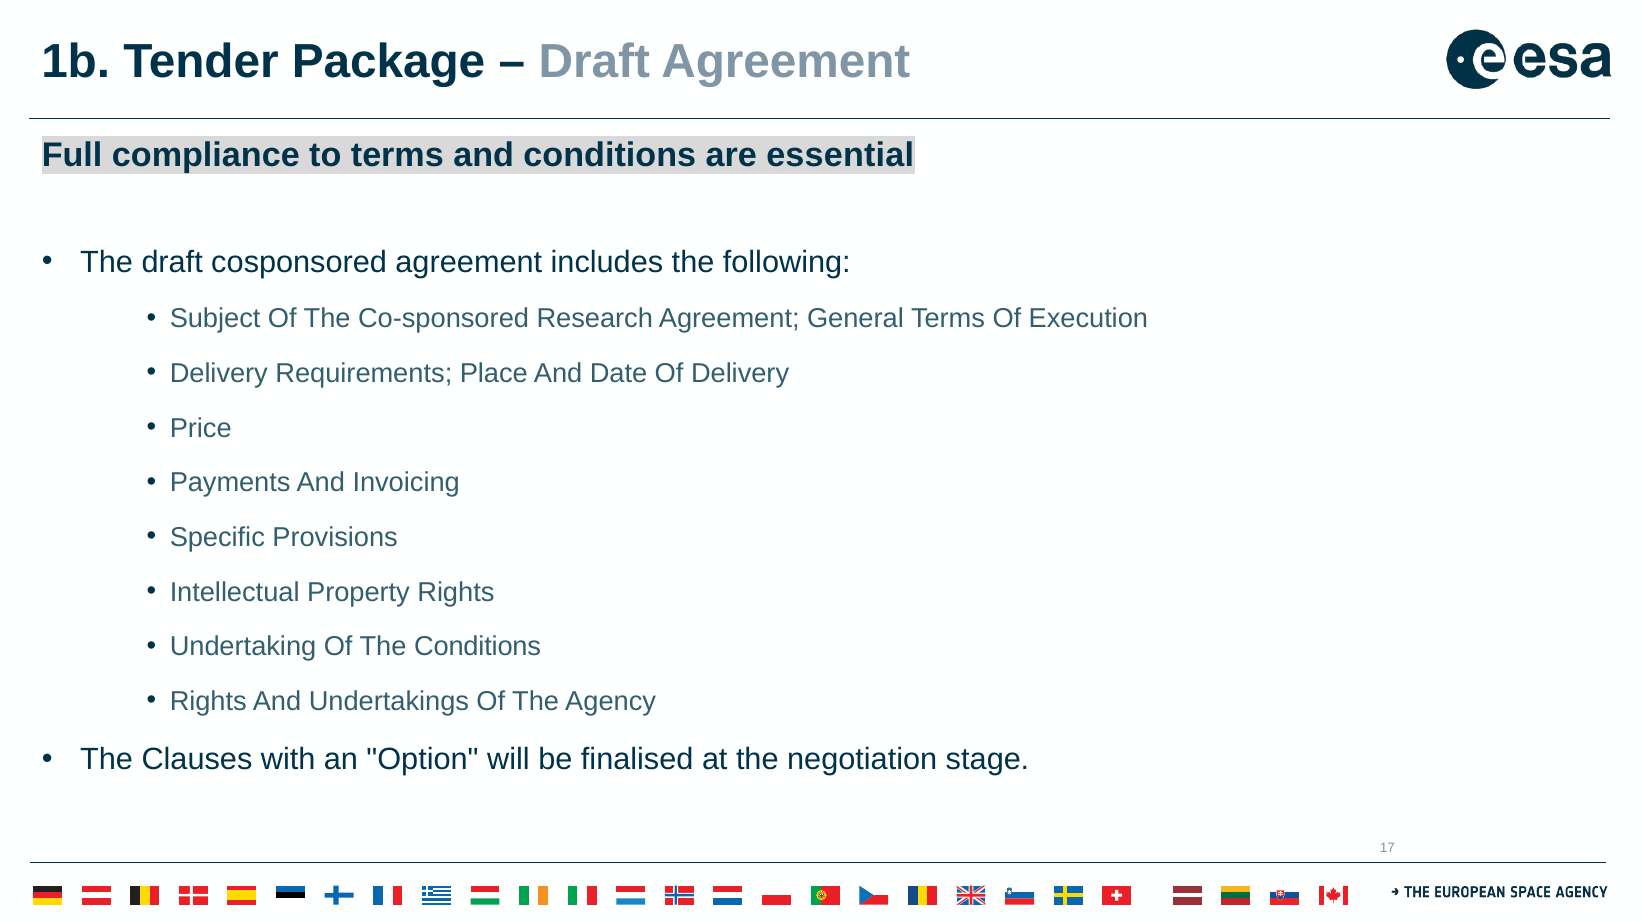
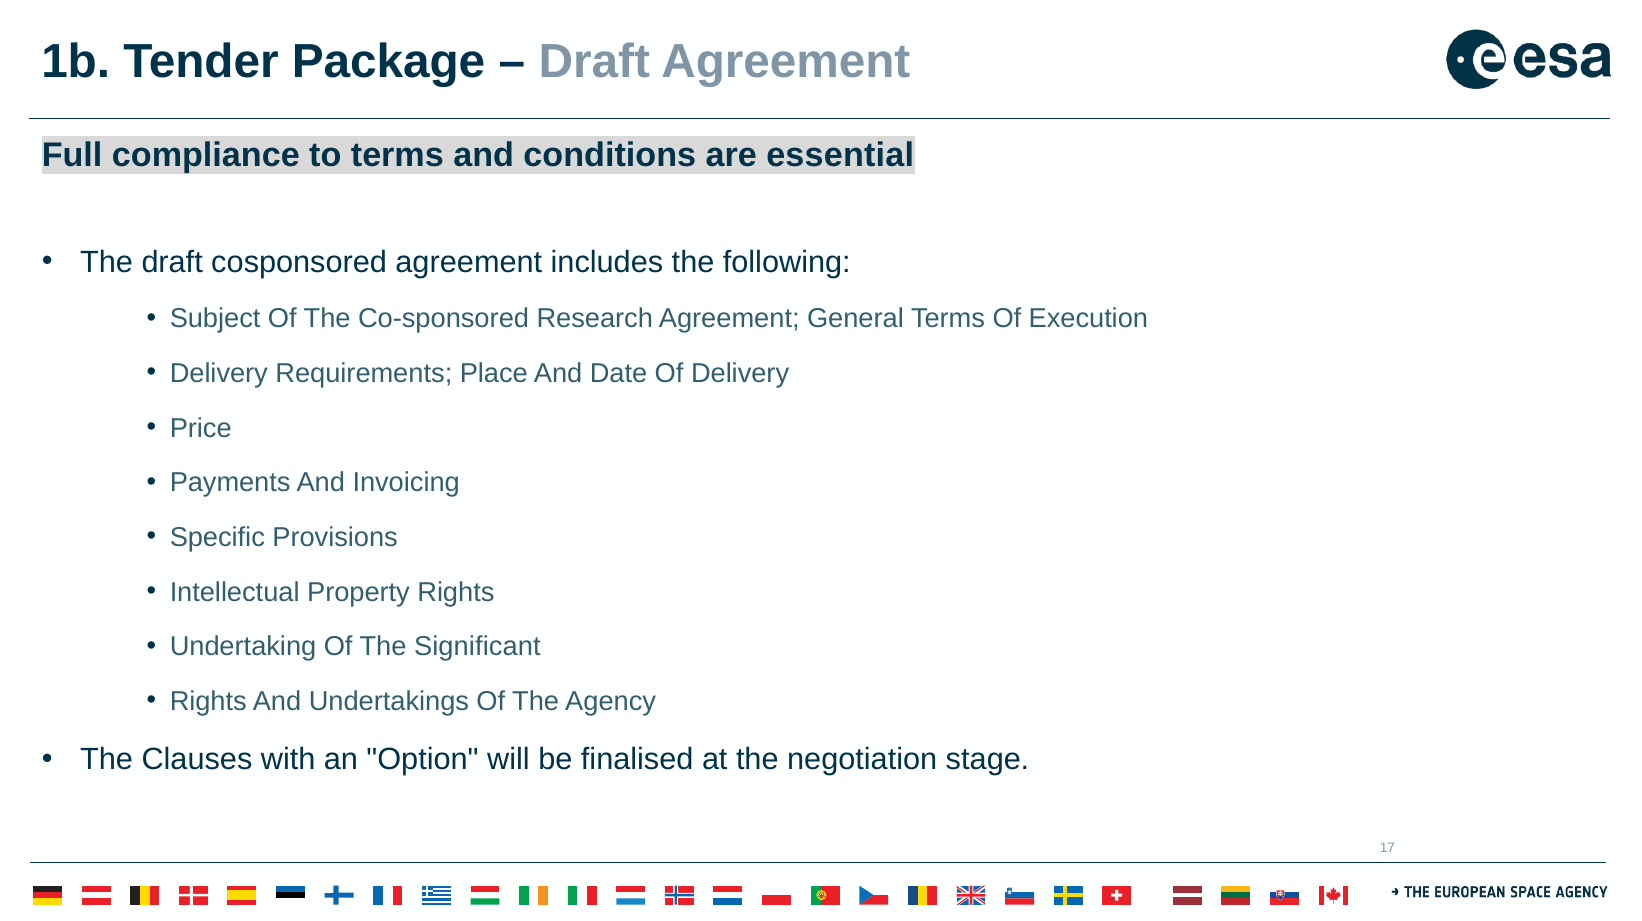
The Conditions: Conditions -> Significant (477, 647)
